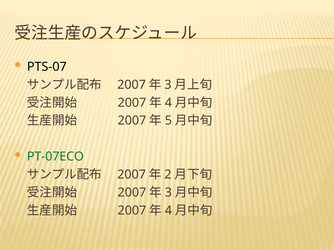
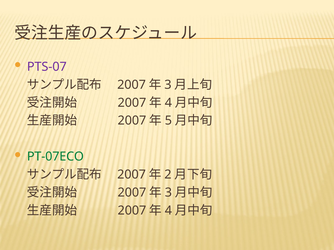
PTS-07 colour: black -> purple (47, 67)
